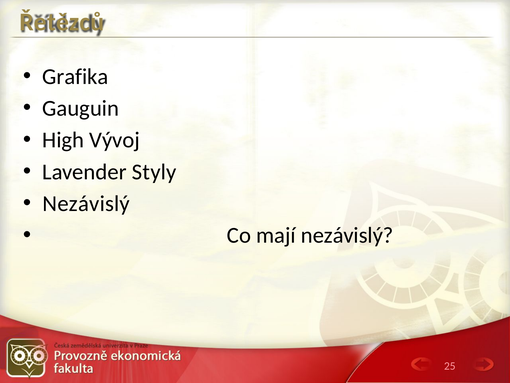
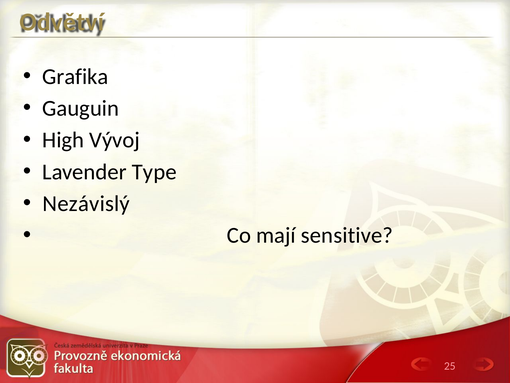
Řetězců: Řetězců -> Odvětví (62, 22)
Styly: Styly -> Type (154, 172)
mají nezávislý: nezávislý -> sensitive (347, 235)
